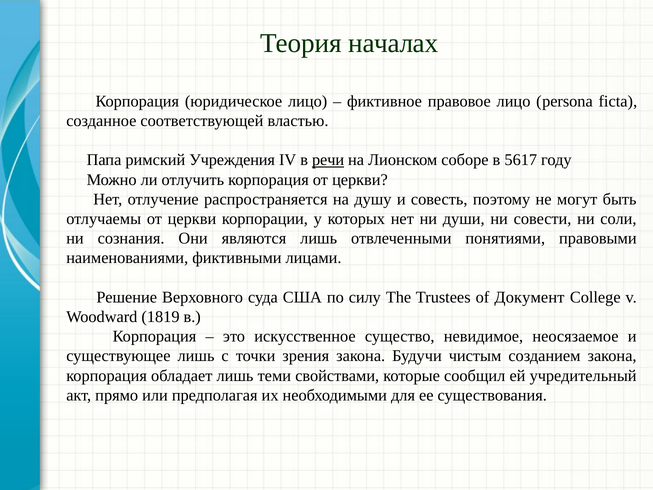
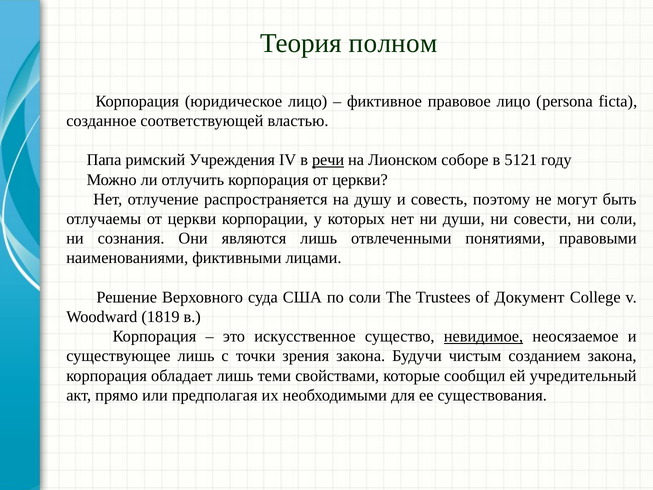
началах: началах -> полном (393, 43)
5617: 5617 -> 5121 (521, 160)
по силу: силу -> соли (365, 297)
невидимое underline: none -> present (483, 336)
